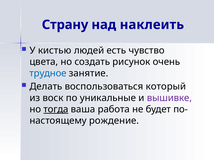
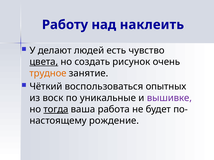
Страну: Страну -> Работу (65, 25)
кистью: кистью -> делают (55, 51)
цвета underline: none -> present (44, 62)
трудное colour: blue -> orange (48, 73)
Делать: Делать -> Чёткий (46, 87)
который: который -> опытных (166, 87)
